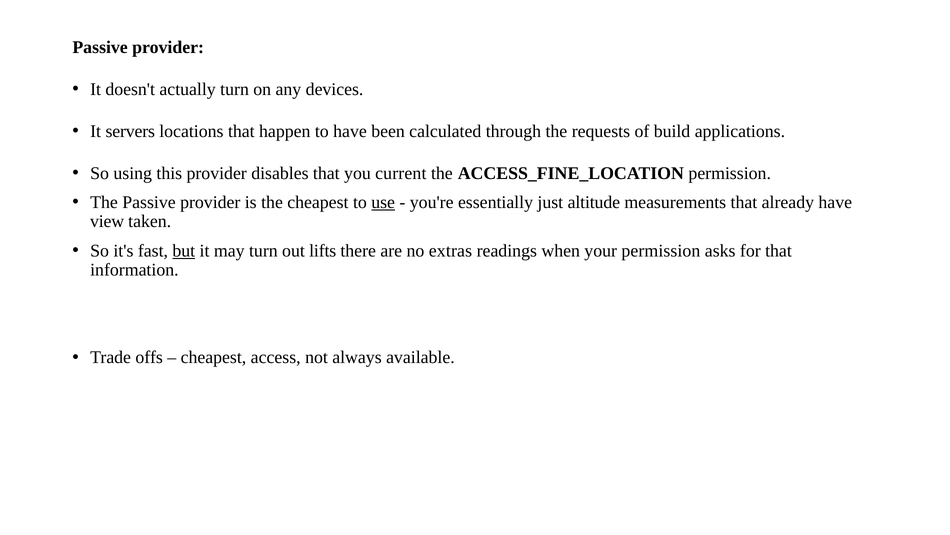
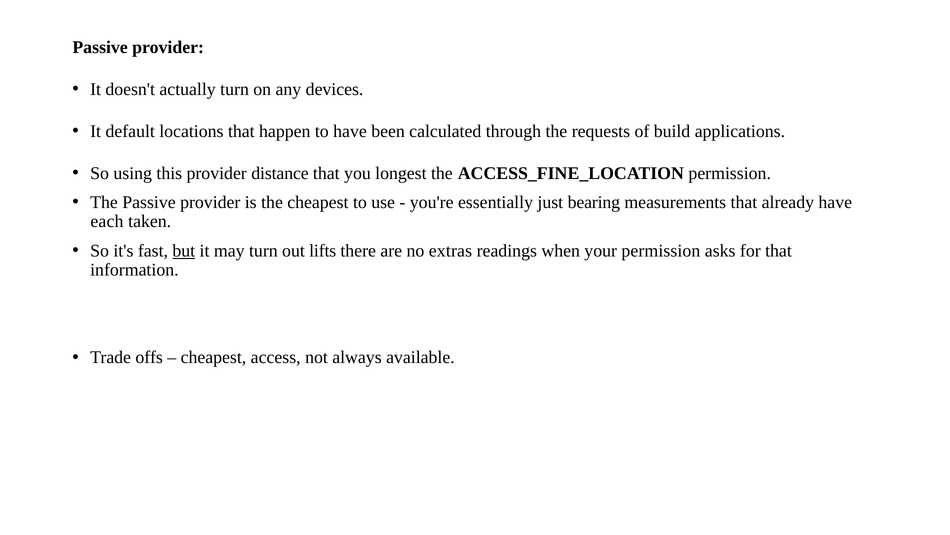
servers: servers -> default (130, 131)
disables: disables -> distance (280, 173)
current: current -> longest (401, 173)
use underline: present -> none (383, 202)
altitude: altitude -> bearing (594, 202)
view: view -> each (107, 221)
